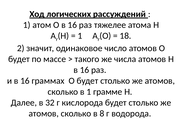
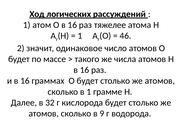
18: 18 -> 46 (125, 36)
8: 8 -> 9 (102, 114)
